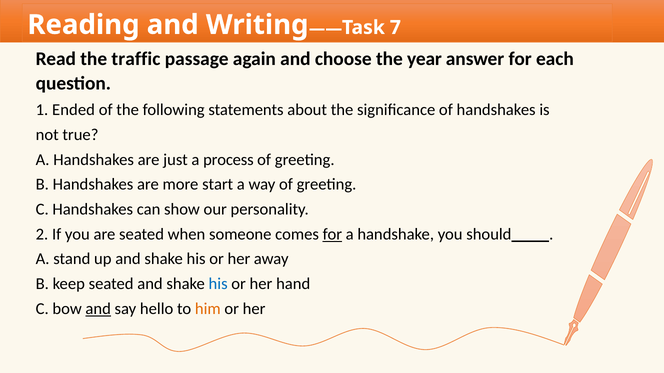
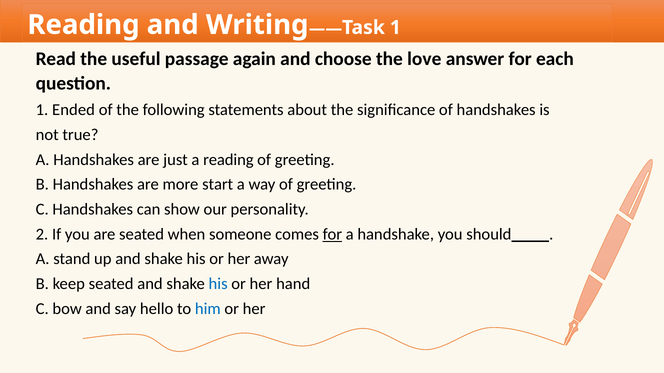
7: 7 -> 1 (395, 28)
traffic: traffic -> useful (136, 59)
year: year -> love (424, 59)
a process: process -> reading (228, 160)
and underline: present -> none (98, 309)
him colour: orange -> blue (208, 309)
